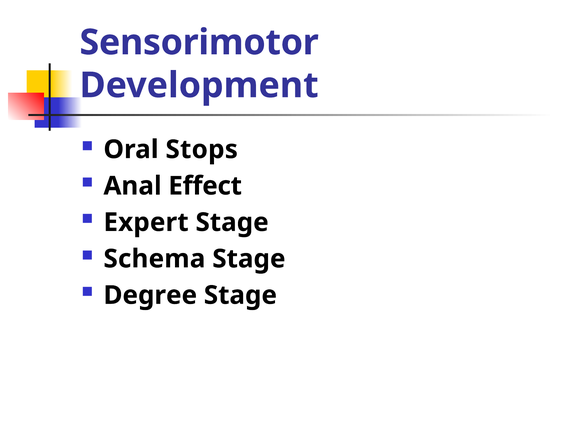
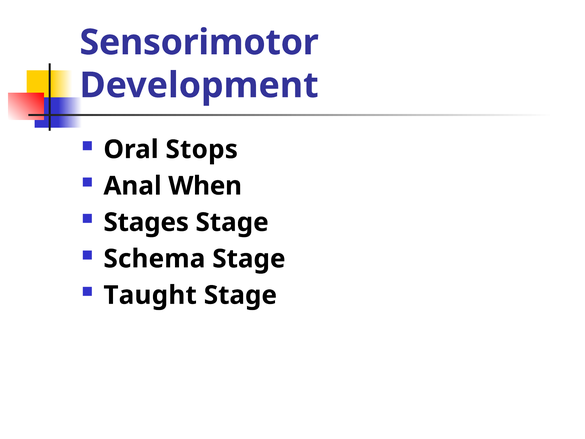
Effect: Effect -> When (205, 186)
Expert: Expert -> Stages (146, 222)
Degree: Degree -> Taught (150, 295)
